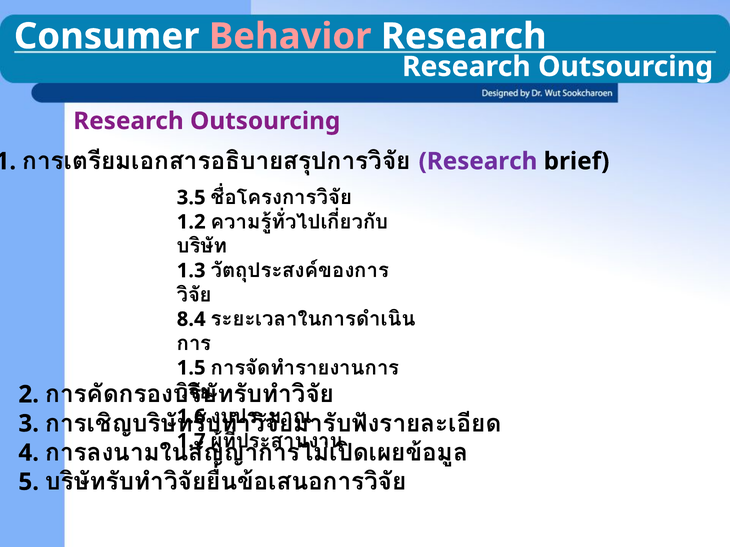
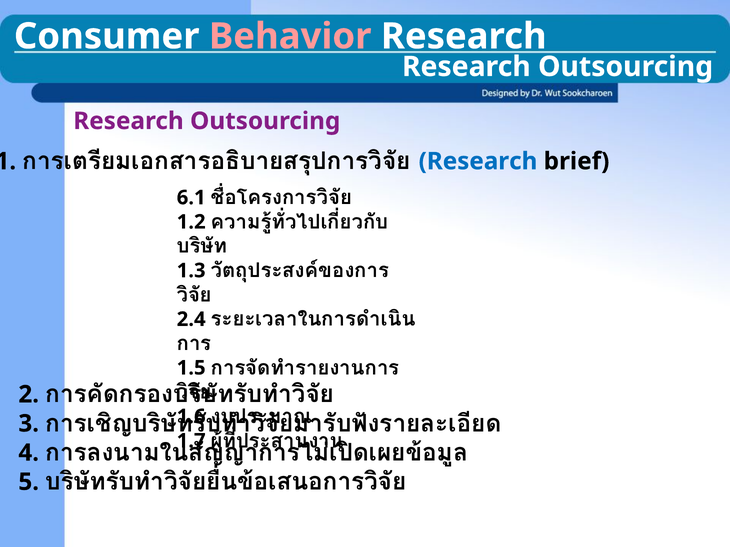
Research colour: purple -> blue (478, 161)
3.5: 3.5 -> 6.1 (191, 198)
8.4: 8.4 -> 2.4 (191, 320)
